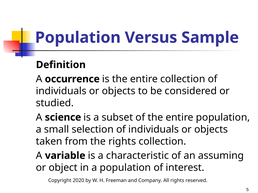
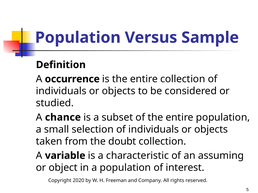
science: science -> chance (63, 118)
the rights: rights -> doubt (122, 142)
